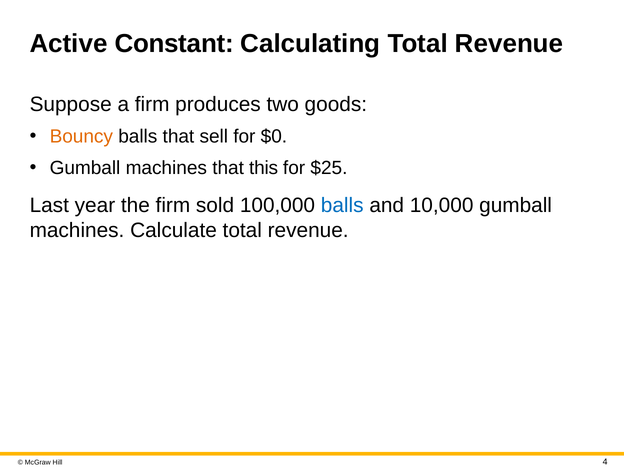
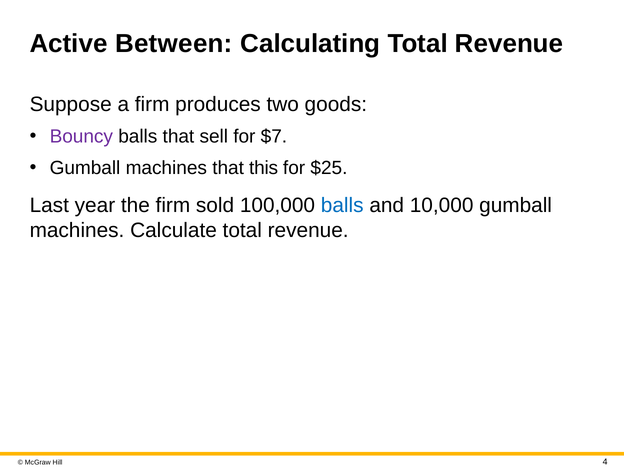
Constant: Constant -> Between (174, 44)
Bouncy colour: orange -> purple (81, 137)
$0: $0 -> $7 (274, 137)
